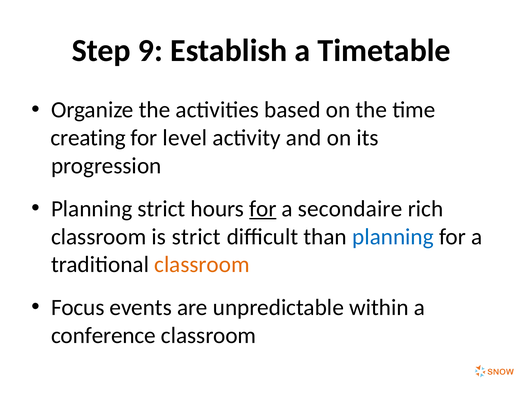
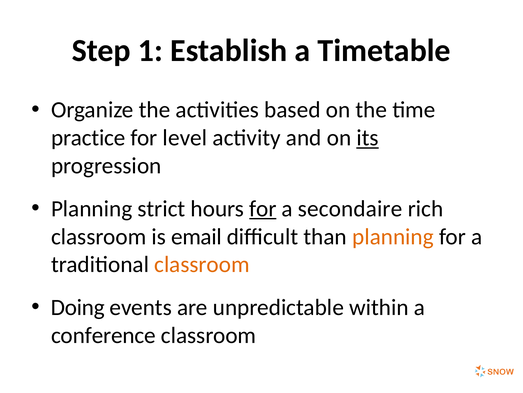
9: 9 -> 1 (150, 51)
creating: creating -> practice (88, 138)
its underline: none -> present (368, 138)
is strict: strict -> email (196, 236)
planning colour: blue -> orange (393, 236)
Focus: Focus -> Doing (78, 307)
